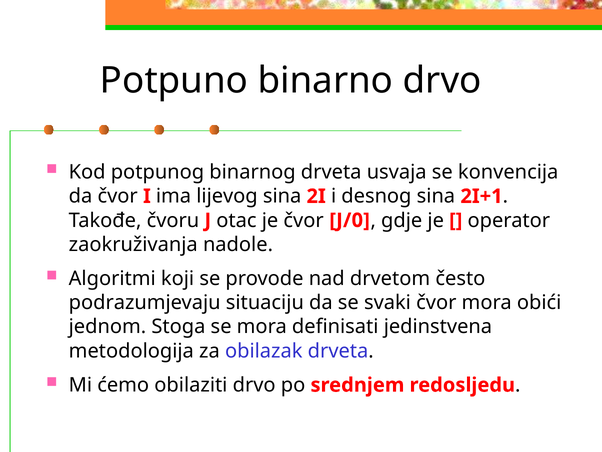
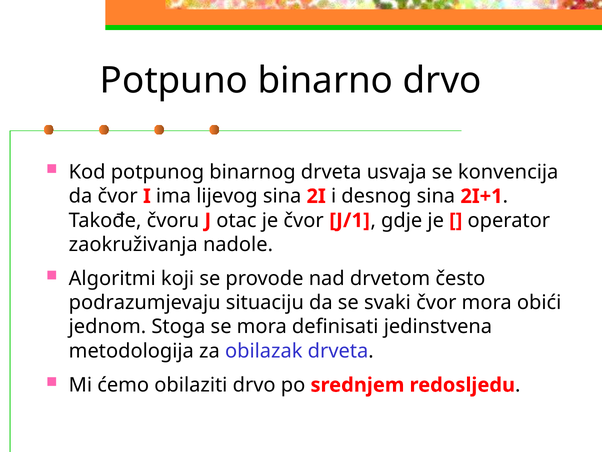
J/0: J/0 -> J/1 (350, 220)
